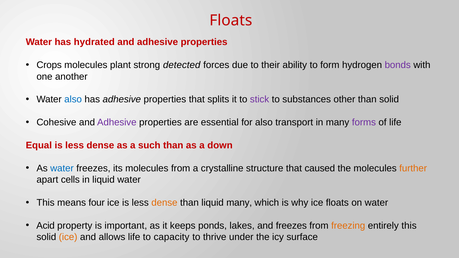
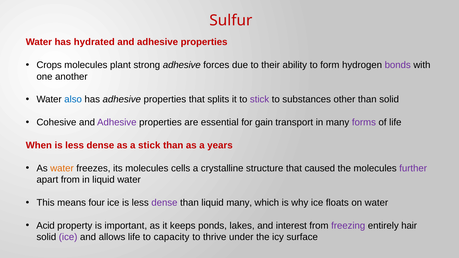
Floats: Floats -> Sulfur (231, 20)
strong detected: detected -> adhesive (182, 65)
for also: also -> gain (264, 123)
Equal: Equal -> When (39, 145)
a such: such -> stick (149, 145)
down: down -> years (220, 145)
water colour: blue -> orange (62, 168)
molecules from: from -> cells (181, 168)
further colour: orange -> purple (413, 168)
apart cells: cells -> from (70, 180)
dense colour: orange -> purple (164, 203)
and freezes: freezes -> interest (291, 226)
freezing colour: orange -> purple (348, 226)
entirely this: this -> hair (409, 226)
ice colour: orange -> purple (68, 237)
